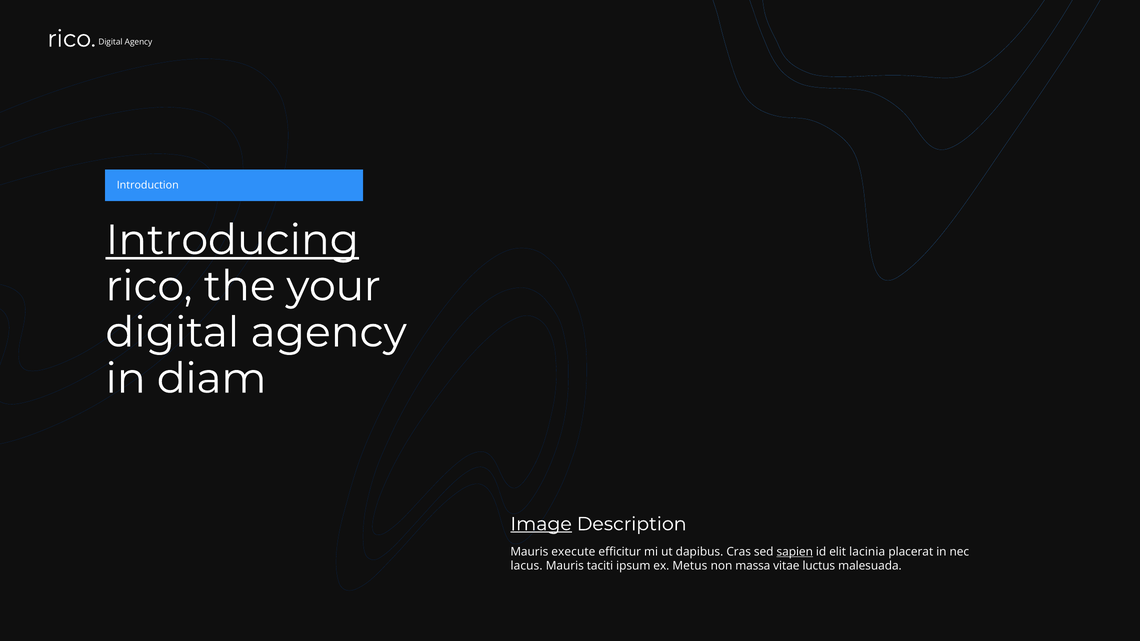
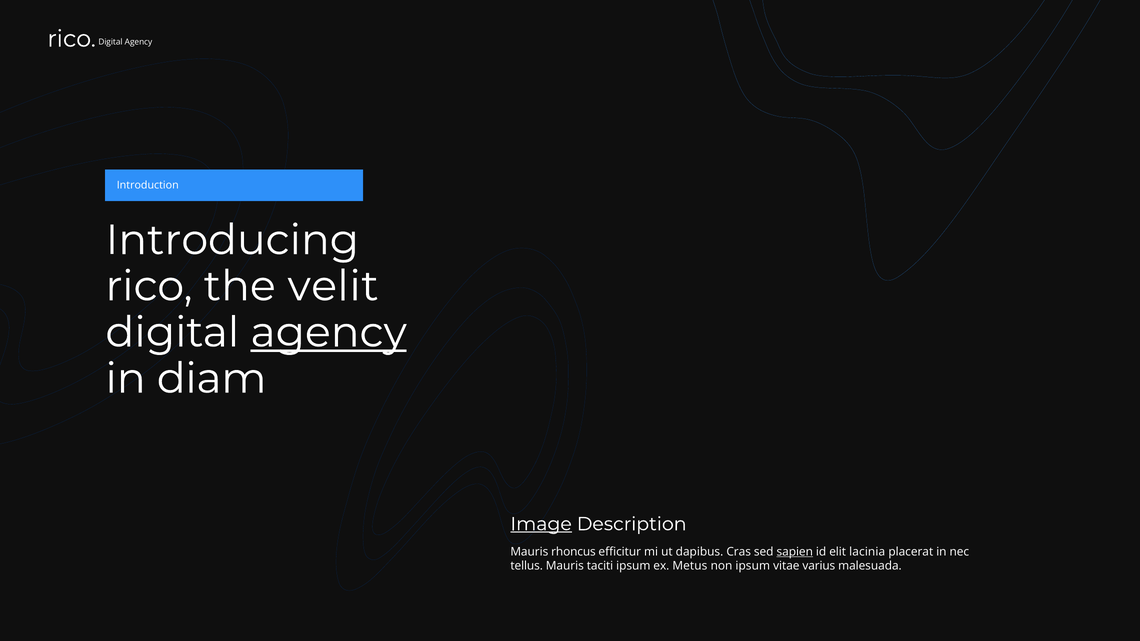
Introducing underline: present -> none (232, 240)
your: your -> velit (333, 286)
agency underline: none -> present (329, 333)
execute: execute -> rhoncus (573, 552)
lacus: lacus -> tellus (527, 566)
non massa: massa -> ipsum (753, 566)
luctus: luctus -> varius (819, 566)
